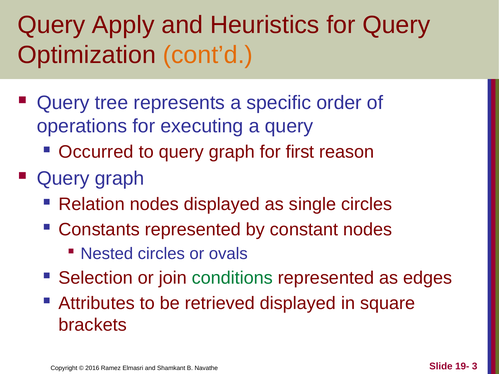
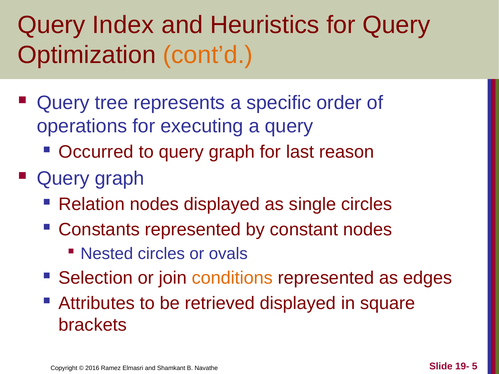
Apply: Apply -> Index (123, 25)
first: first -> last (300, 152)
conditions colour: green -> orange (232, 278)
3: 3 -> 5 (475, 367)
